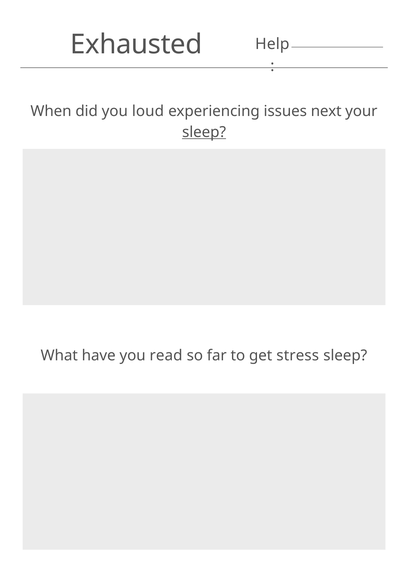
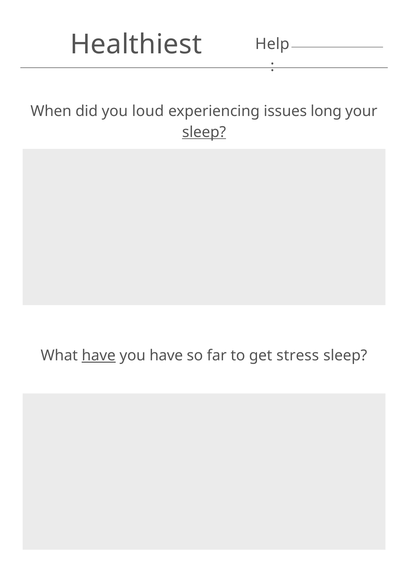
Exhausted: Exhausted -> Healthiest (136, 44)
next: next -> long (326, 111)
have underline: none -> present (99, 355)
you read: read -> have (166, 355)
